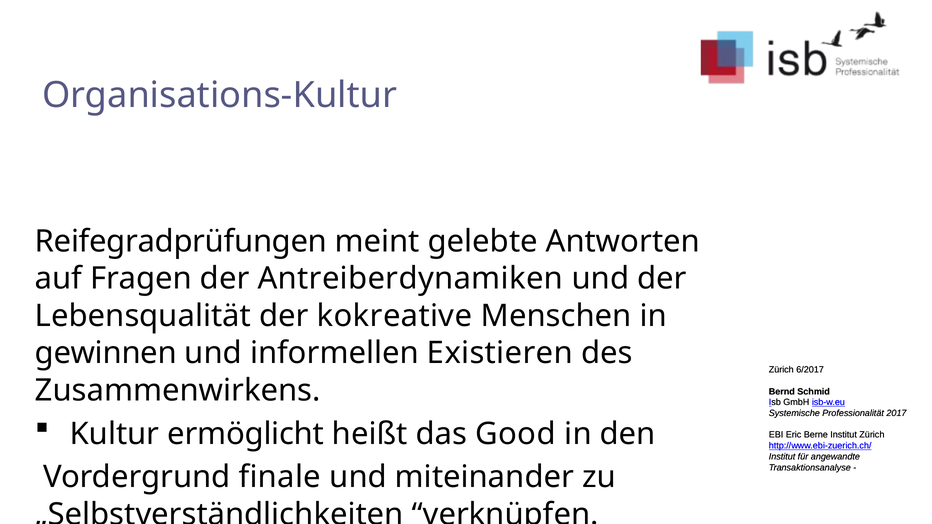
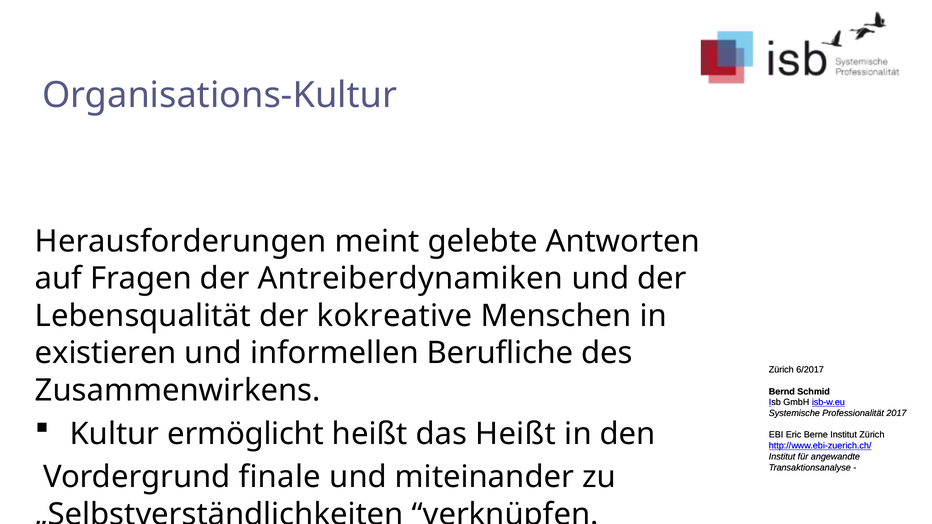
Reifegradprüfungen: Reifegradprüfungen -> Herausforderungen (181, 241)
gewinnen: gewinnen -> existieren (106, 353)
Existieren: Existieren -> Berufliche (500, 353)
das Good: Good -> Heißt (516, 434)
